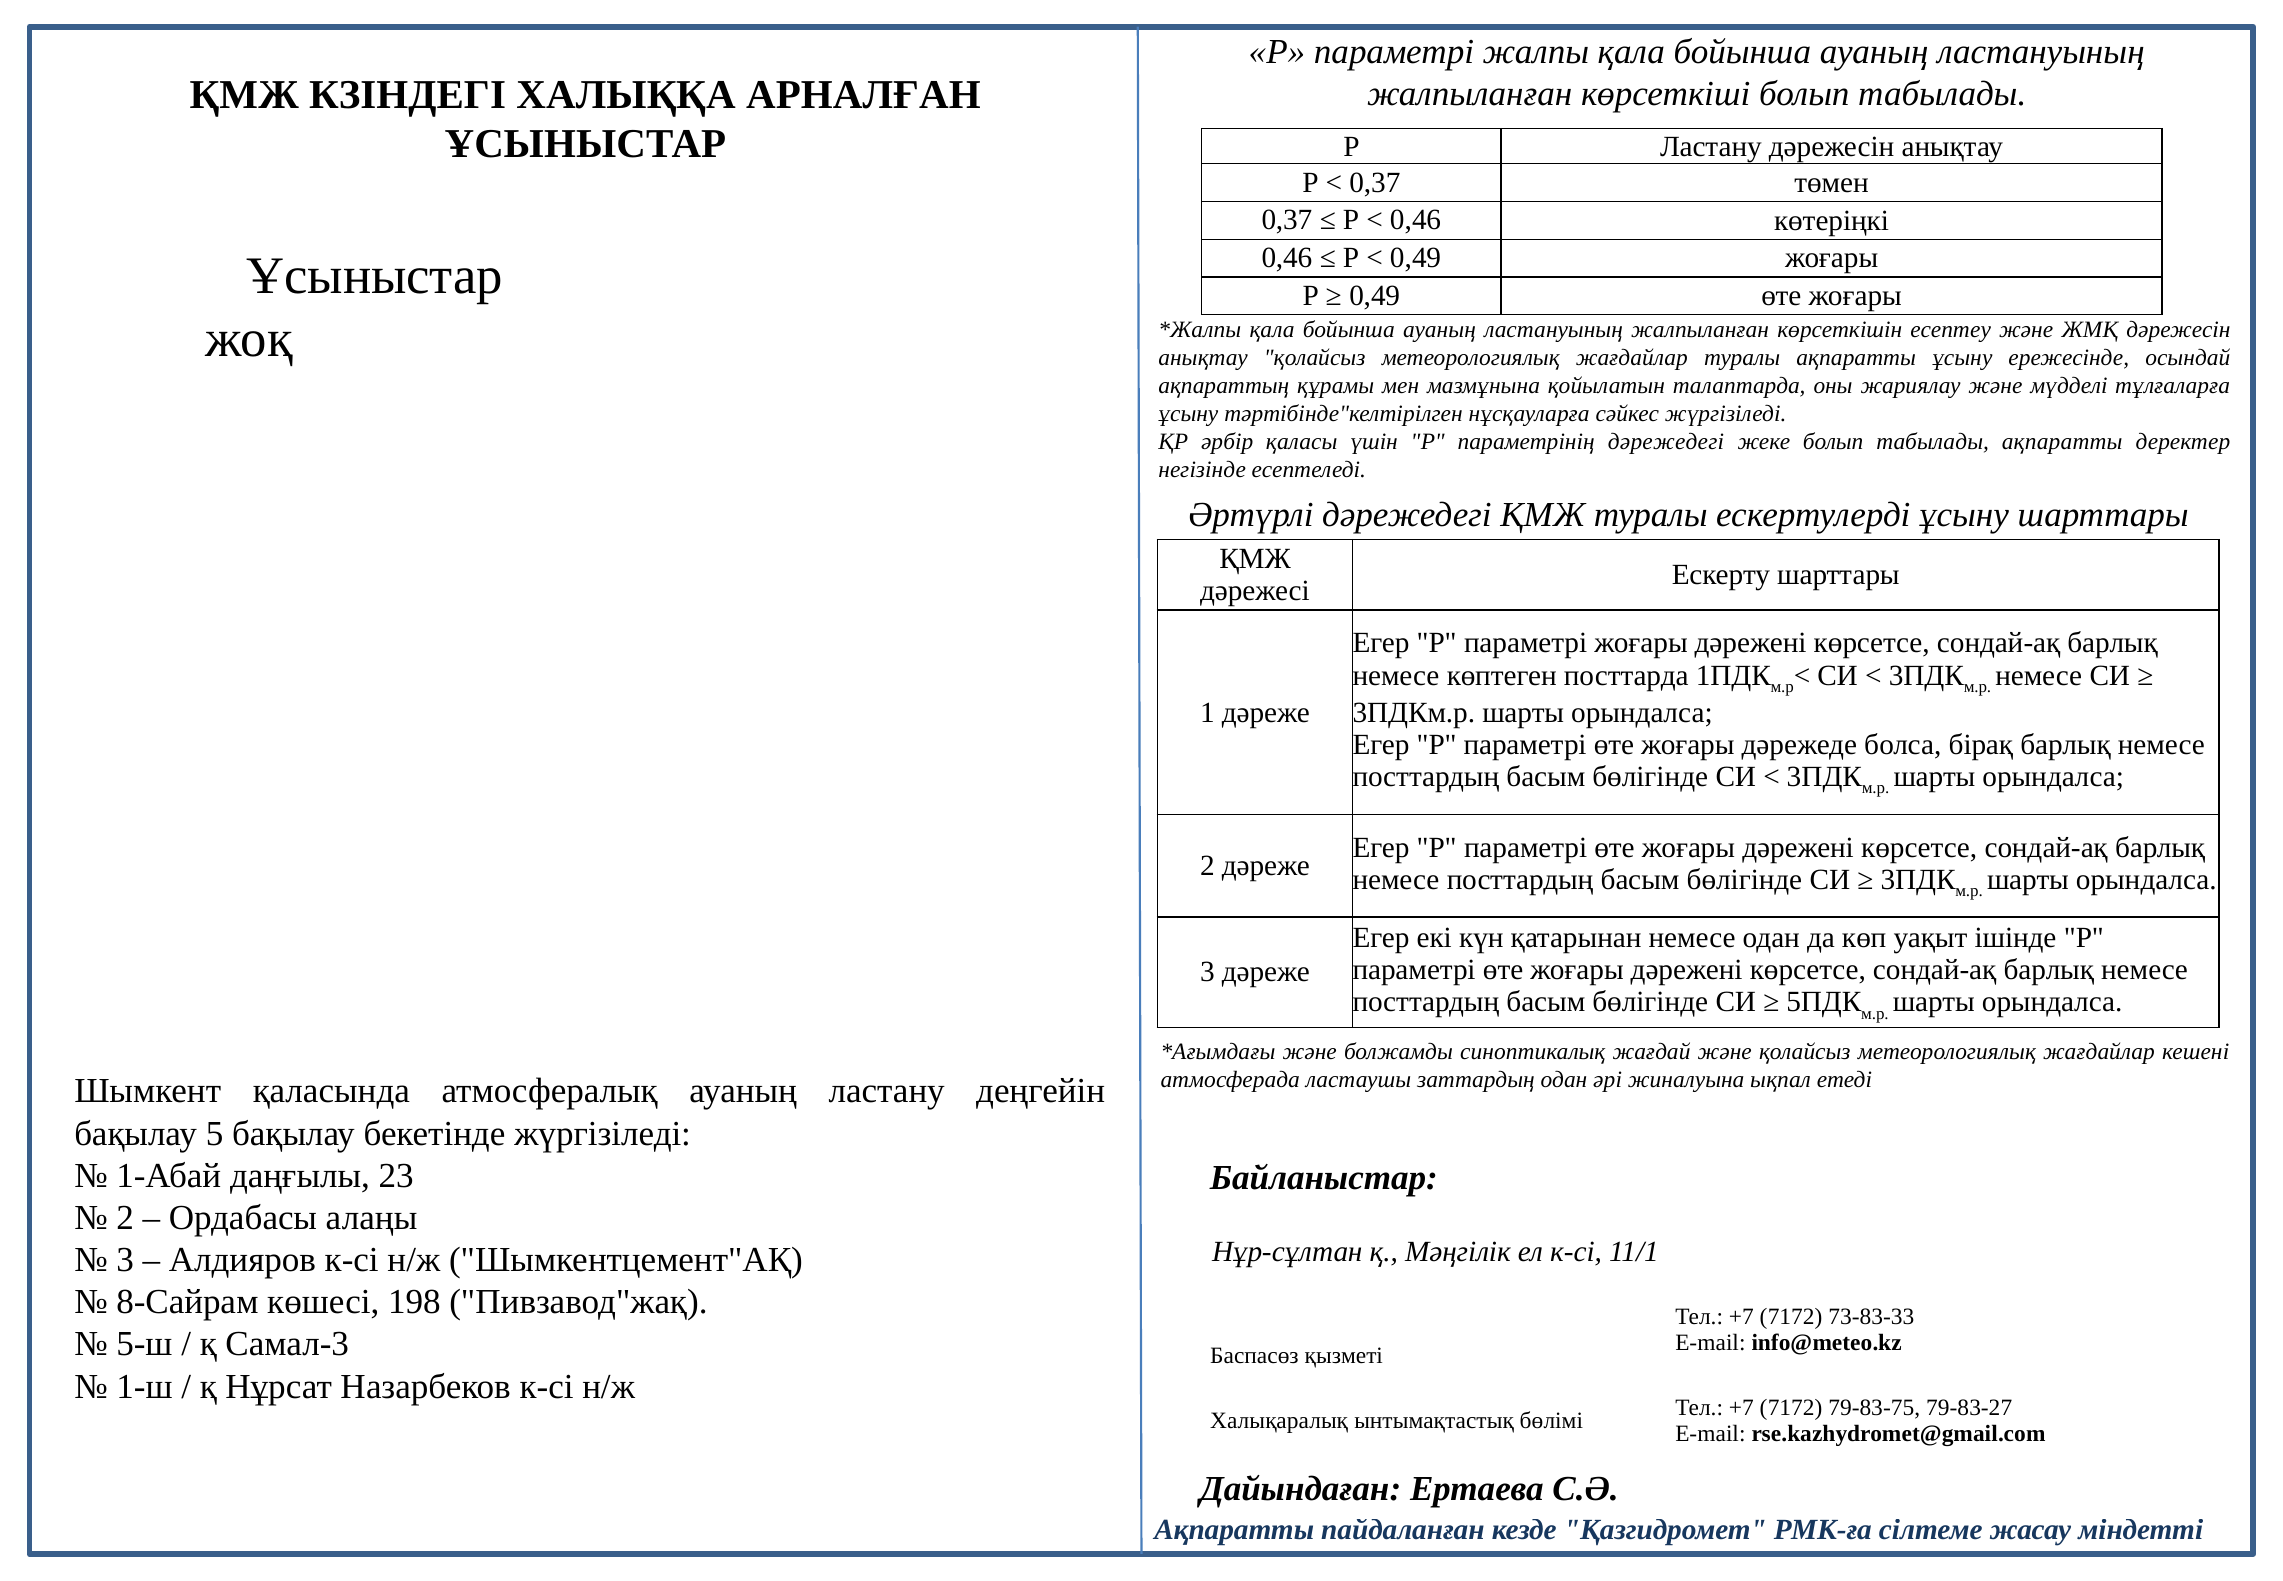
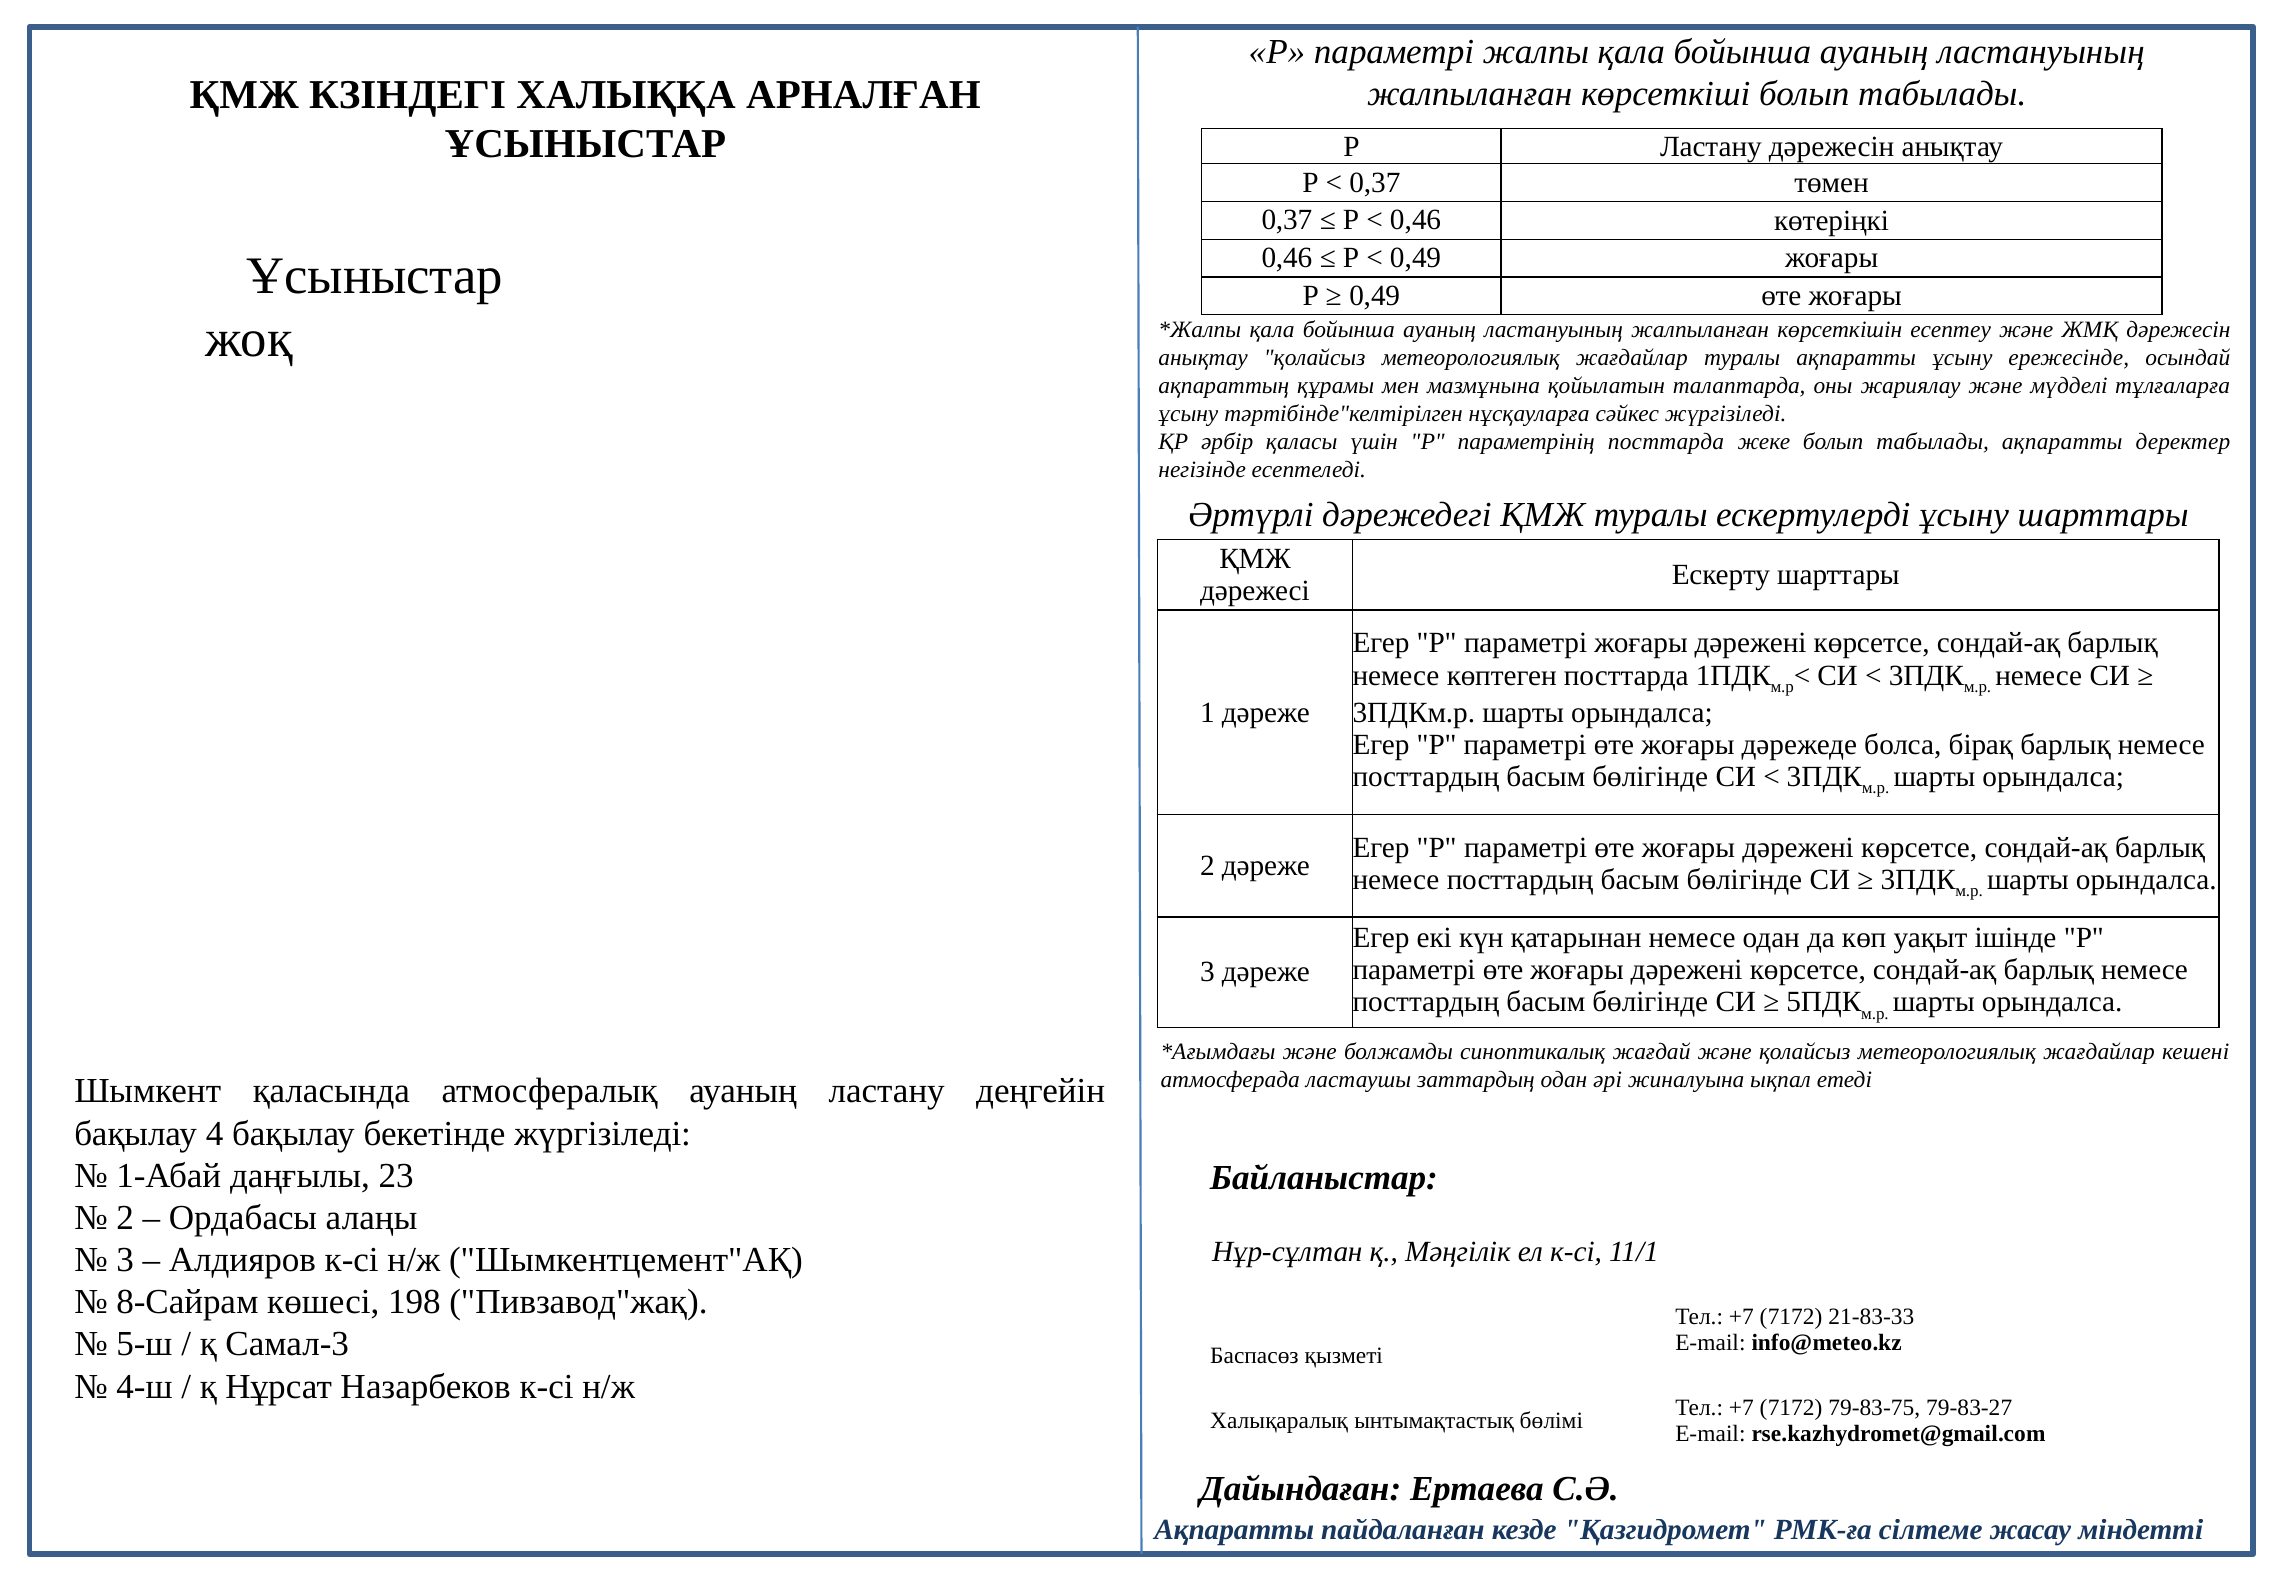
параметрінің дәрежедегі: дәрежедегі -> посттарда (1666, 442)
5: 5 -> 4 (215, 1133)
73-83-33: 73-83-33 -> 21-83-33 (1871, 1316)
1-ш: 1-ш -> 4-ш (144, 1386)
